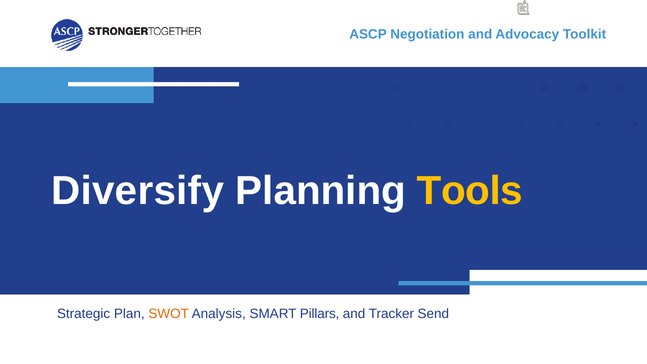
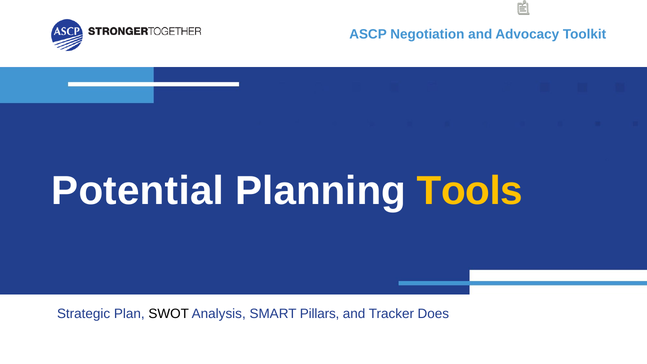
Diversify: Diversify -> Potential (138, 191)
SWOT colour: orange -> black (169, 314)
Send: Send -> Does (433, 314)
